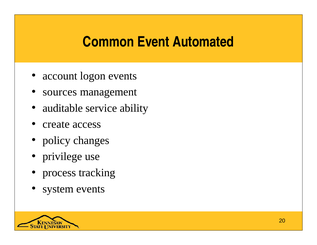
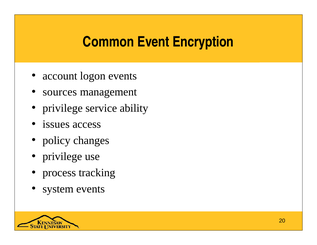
Automated: Automated -> Encryption (203, 42)
auditable: auditable -> privilege (63, 108)
create: create -> issues (56, 124)
